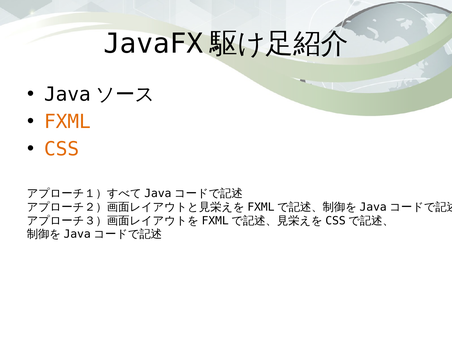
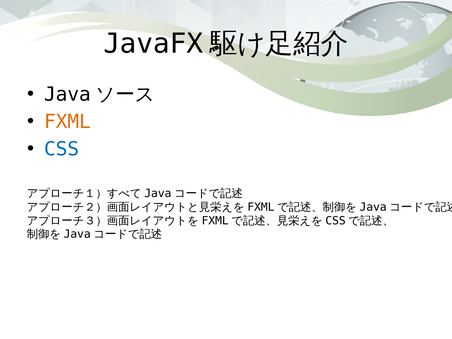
CSS colour: orange -> blue (62, 149)
